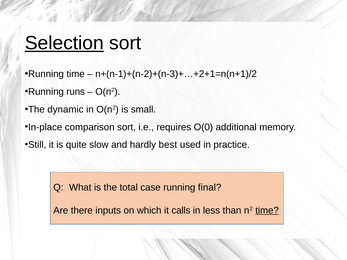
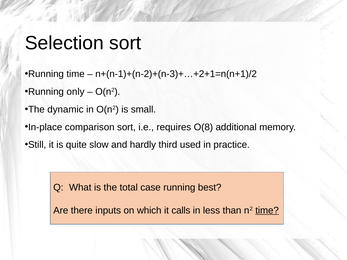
Selection underline: present -> none (64, 43)
runs: runs -> only (76, 92)
O(0: O(0 -> O(8 (203, 127)
best: best -> third (168, 145)
final: final -> best (210, 188)
